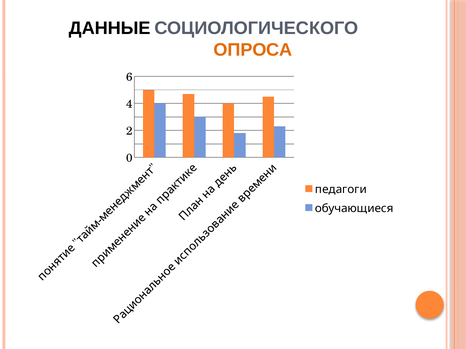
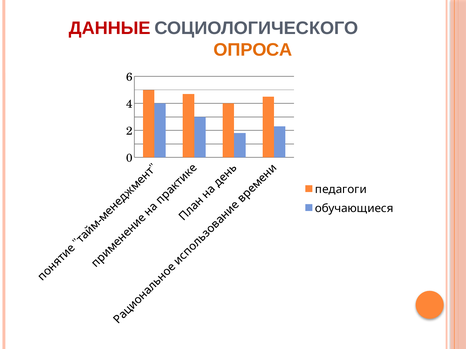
ДАННЫЕ colour: black -> red (110, 28)
